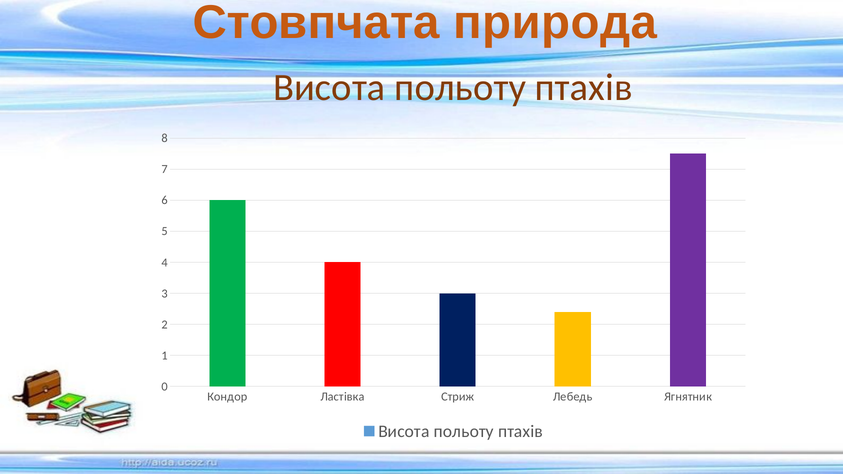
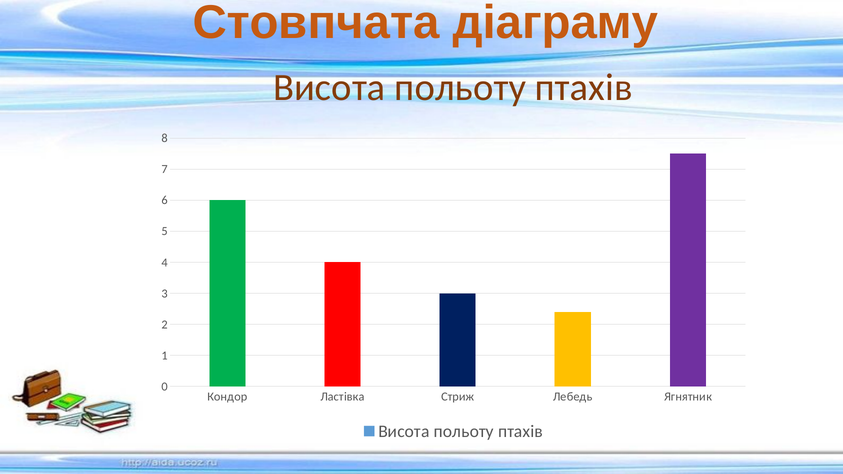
природа: природа -> діаграму (555, 22)
